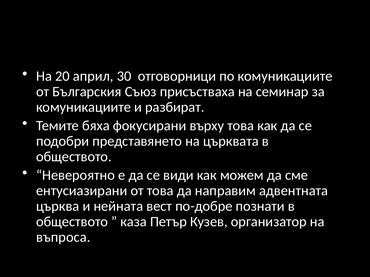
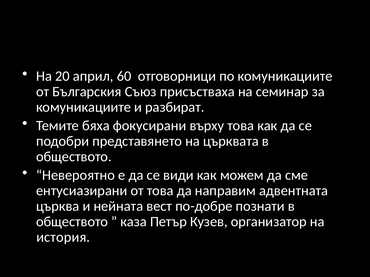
30: 30 -> 60 (124, 76)
въпроса: въпроса -> история (63, 238)
